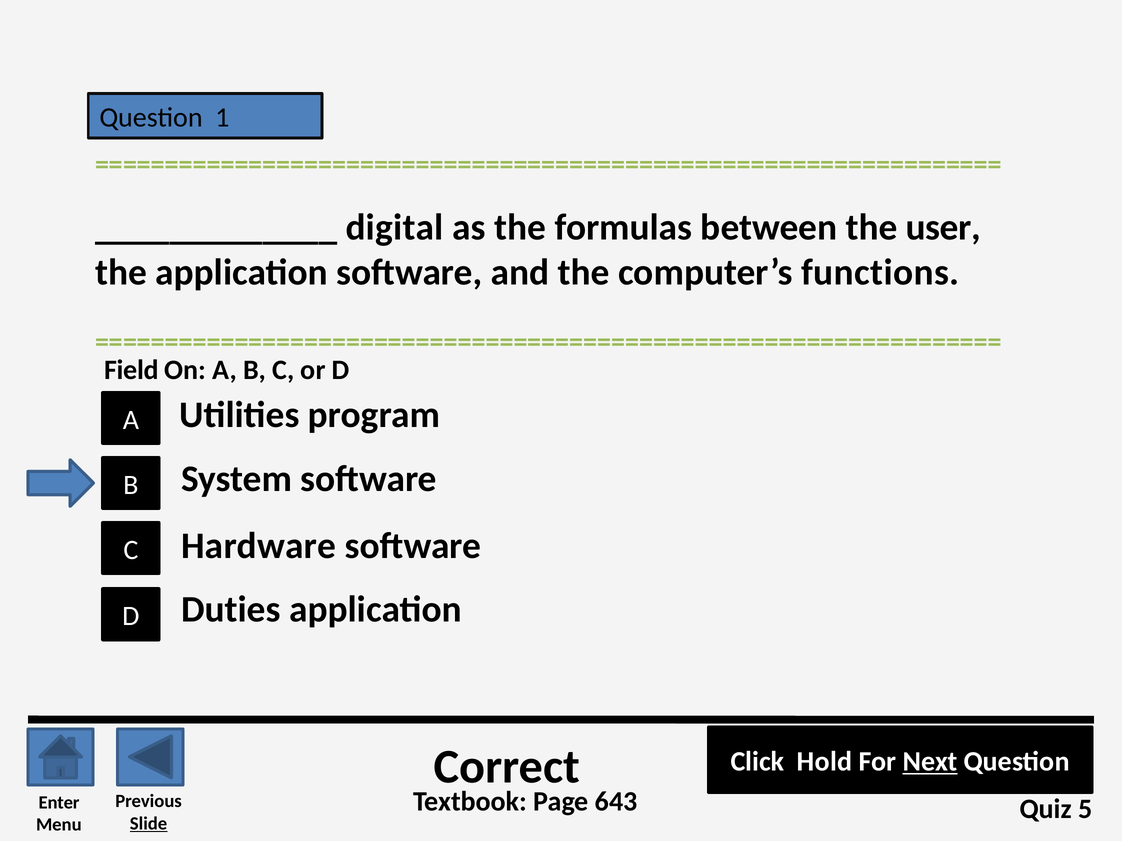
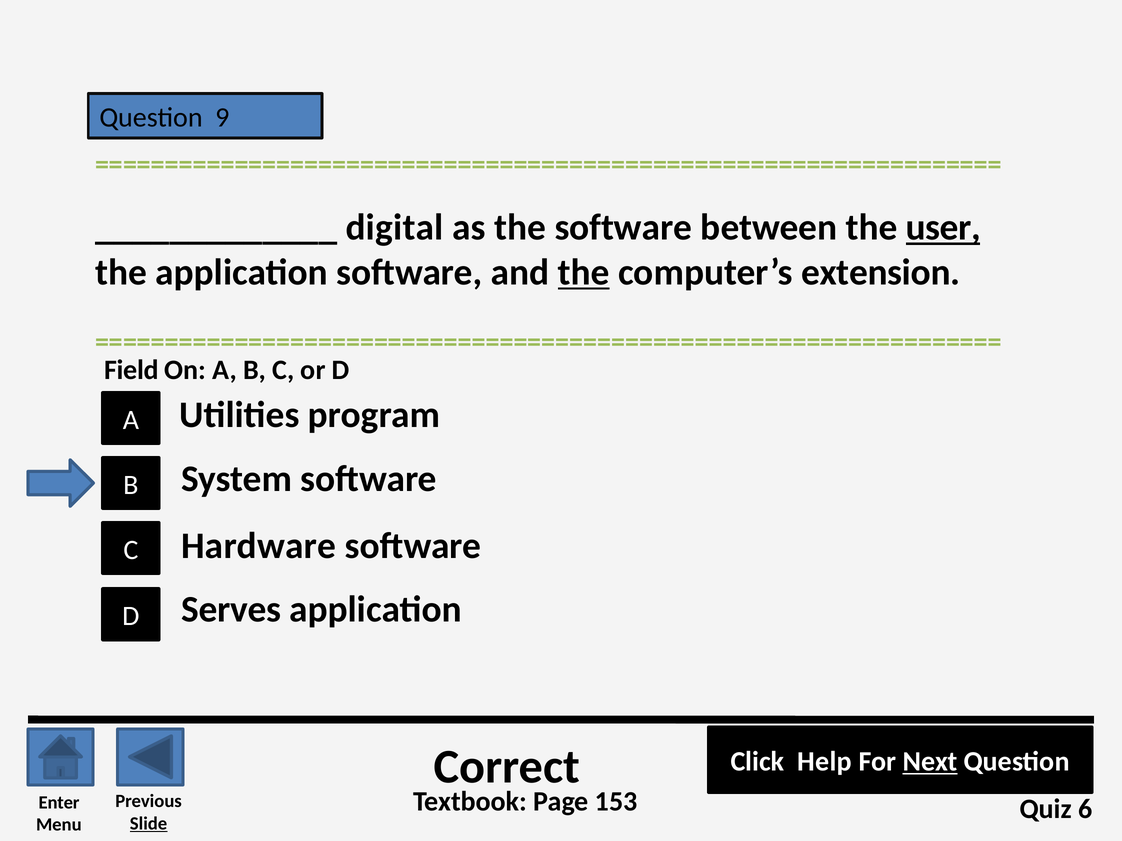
1: 1 -> 9 (222, 118)
the formulas: formulas -> software (623, 228)
user underline: none -> present (943, 228)
the underline: none -> present (584, 273)
functions: functions -> extension (881, 273)
Duties: Duties -> Serves (231, 610)
Hold: Hold -> Help (825, 762)
643: 643 -> 153 (616, 802)
5: 5 -> 6 (1085, 810)
